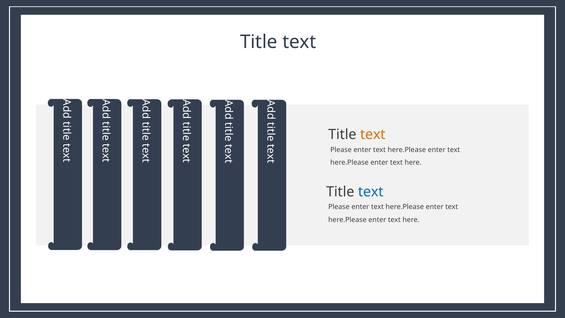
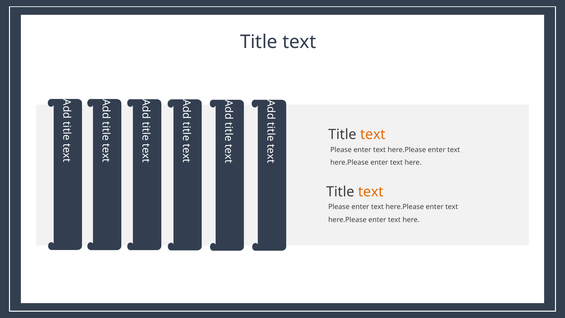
text colour: blue -> orange (371, 192)
